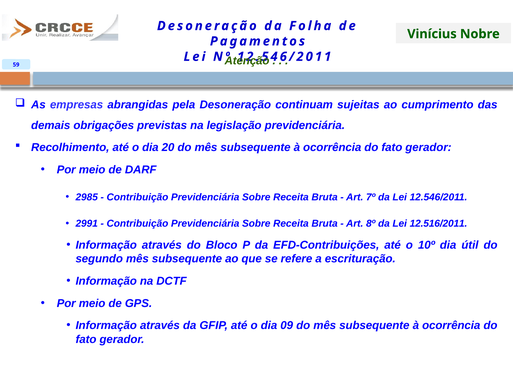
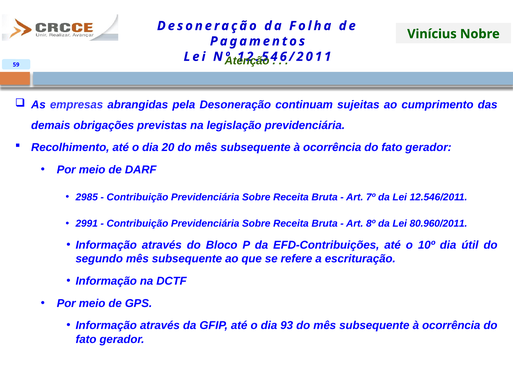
12.516/2011: 12.516/2011 -> 80.960/2011 (439, 223)
09: 09 -> 93 (287, 325)
